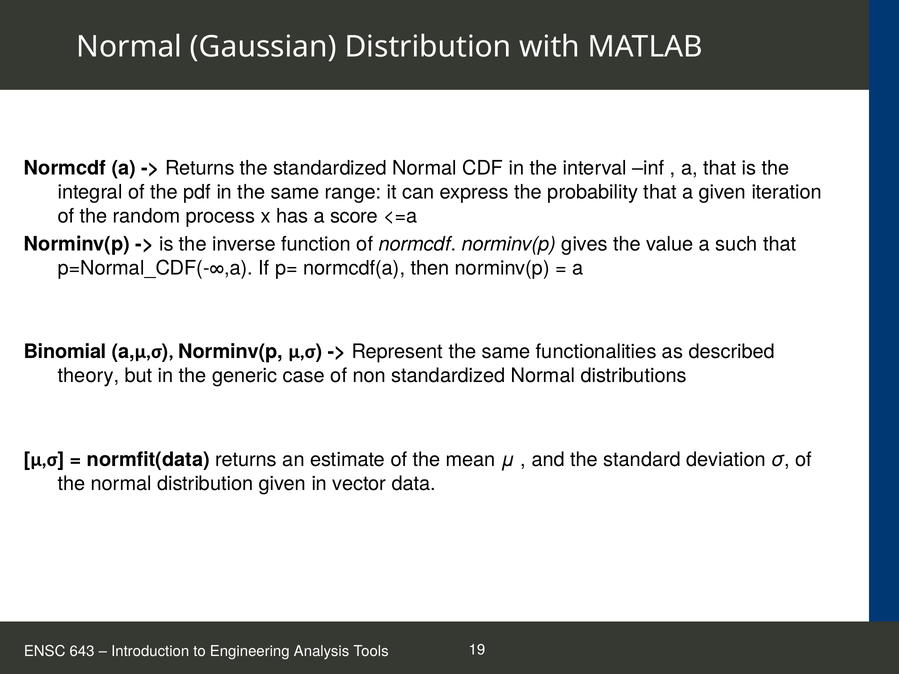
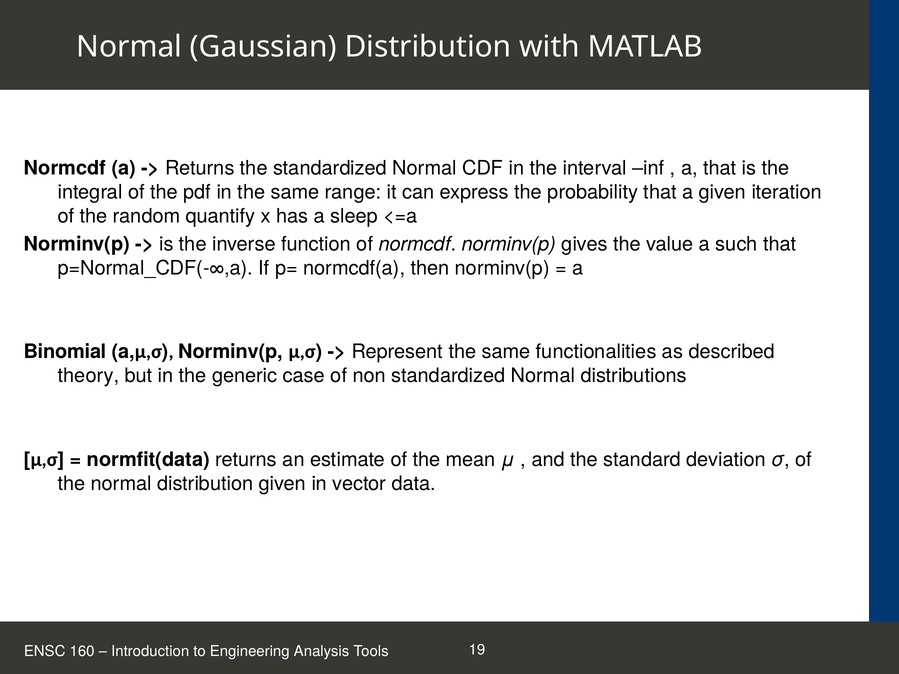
process: process -> quantify (221, 216)
score: score -> sleep (354, 216)
643: 643 -> 160 (82, 651)
